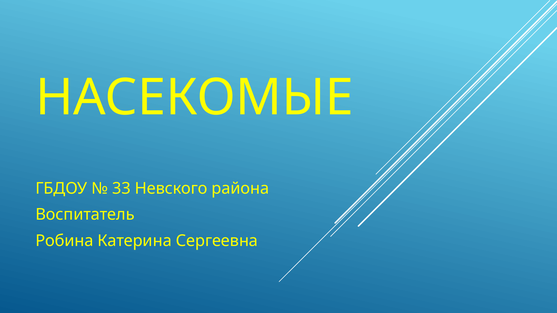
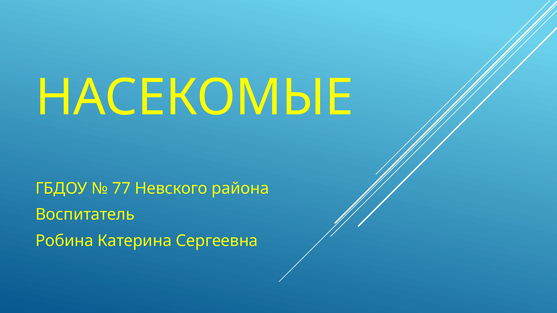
33: 33 -> 77 (121, 189)
